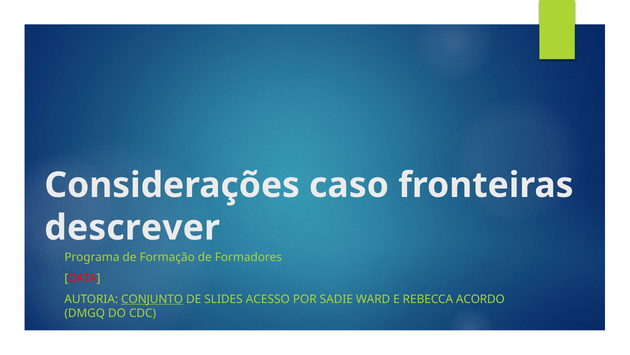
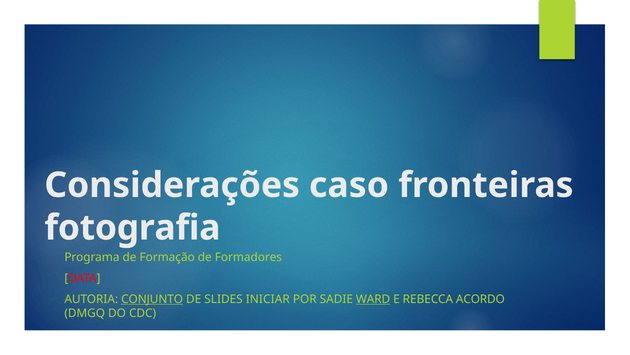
descrever: descrever -> fotografia (132, 227)
ACESSO: ACESSO -> INICIAR (268, 299)
WARD underline: none -> present (373, 299)
